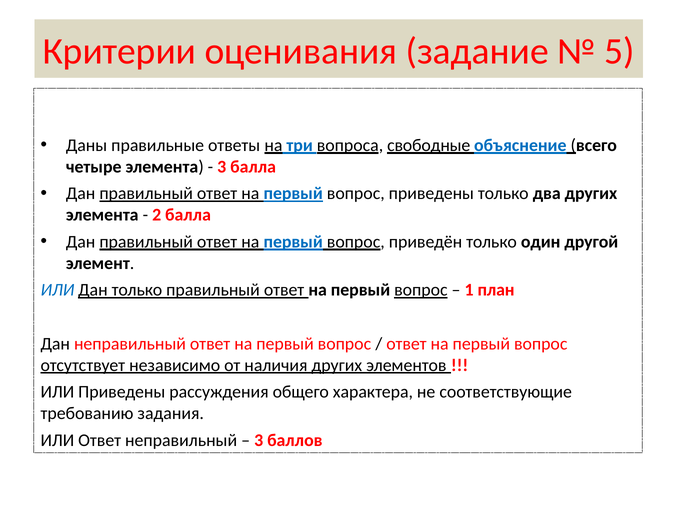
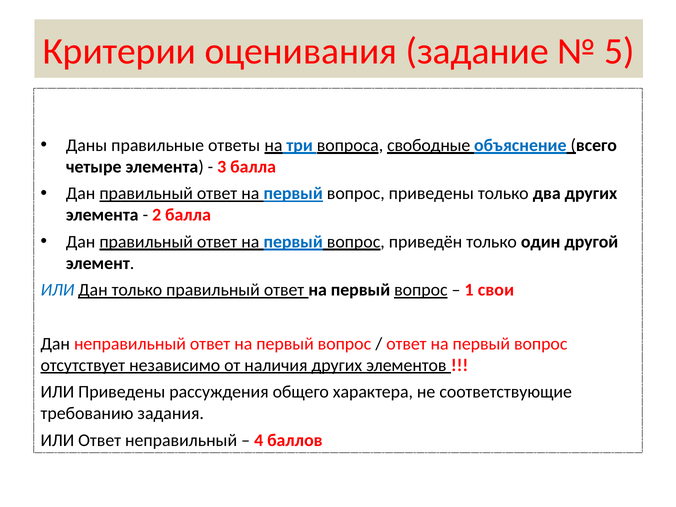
план: план -> свои (496, 290)
3: 3 -> 4 (259, 440)
